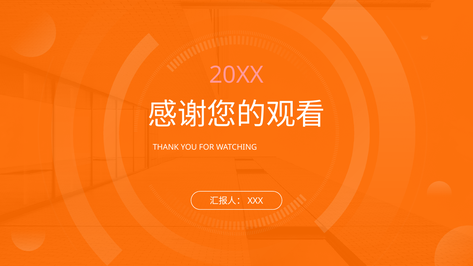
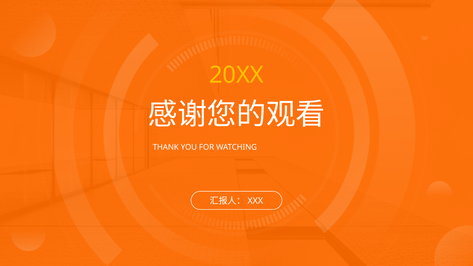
20XX colour: pink -> yellow (236, 75)
